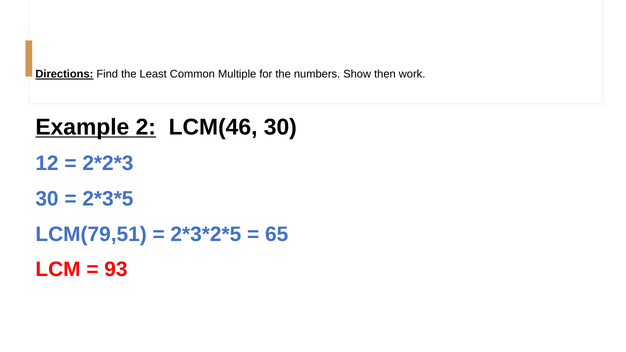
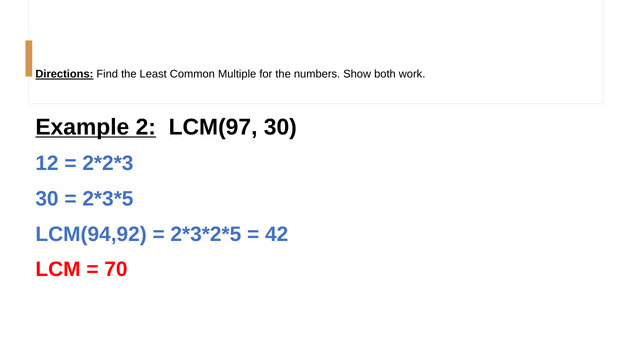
then: then -> both (385, 74)
LCM(46: LCM(46 -> LCM(97 (213, 127)
LCM(79,51: LCM(79,51 -> LCM(94,92 (91, 234)
65: 65 -> 42 (277, 234)
93: 93 -> 70 (116, 270)
